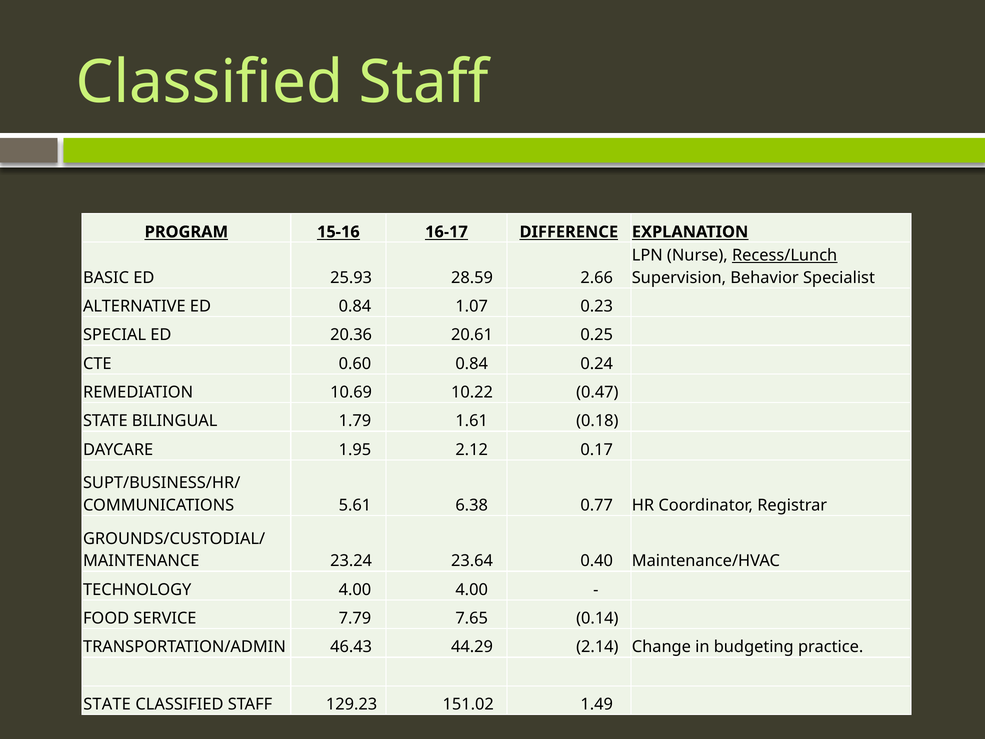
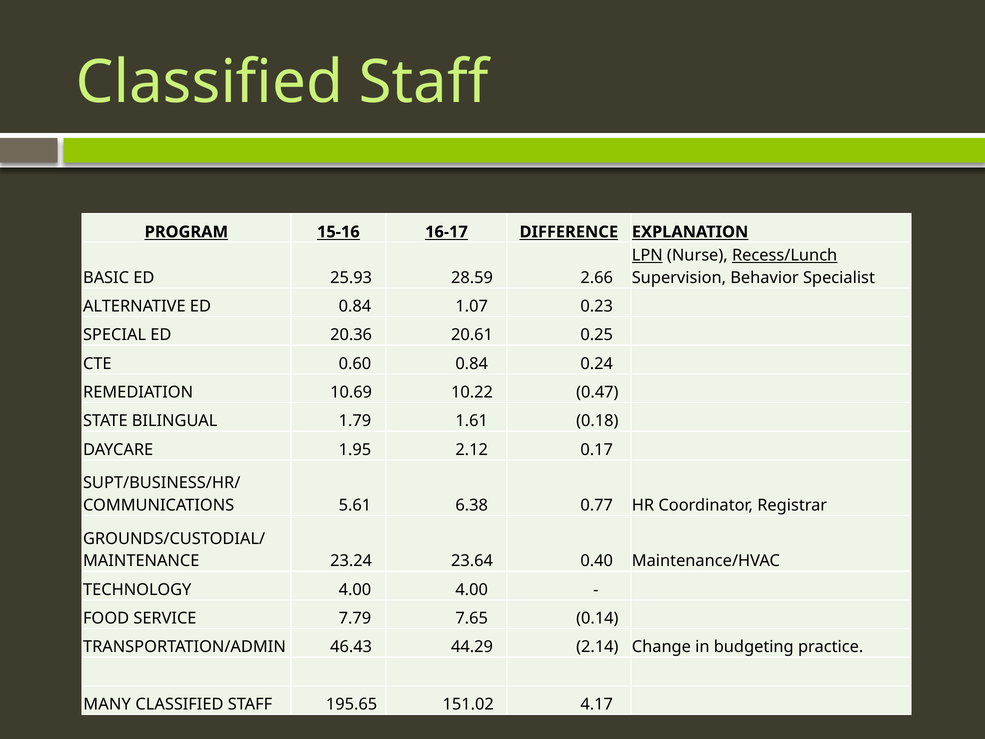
LPN underline: none -> present (647, 255)
STATE: STATE -> MANY (107, 704)
129.23: 129.23 -> 195.65 (352, 704)
1.49: 1.49 -> 4.17 (597, 704)
